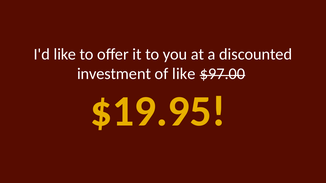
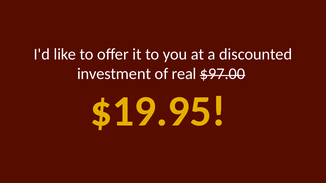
of like: like -> real (184, 74)
